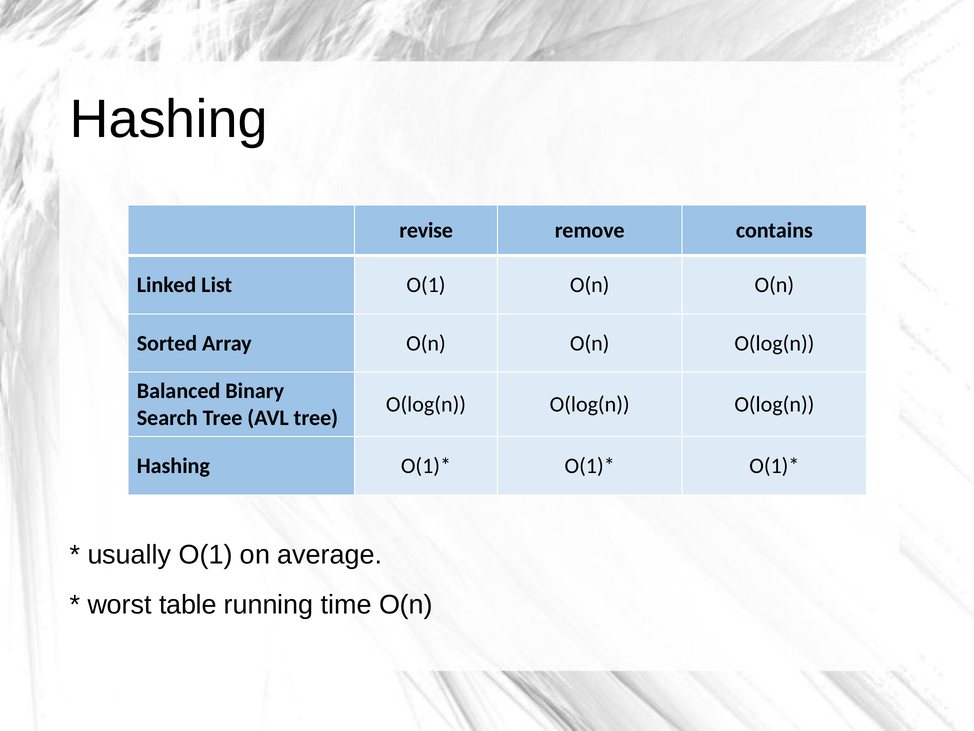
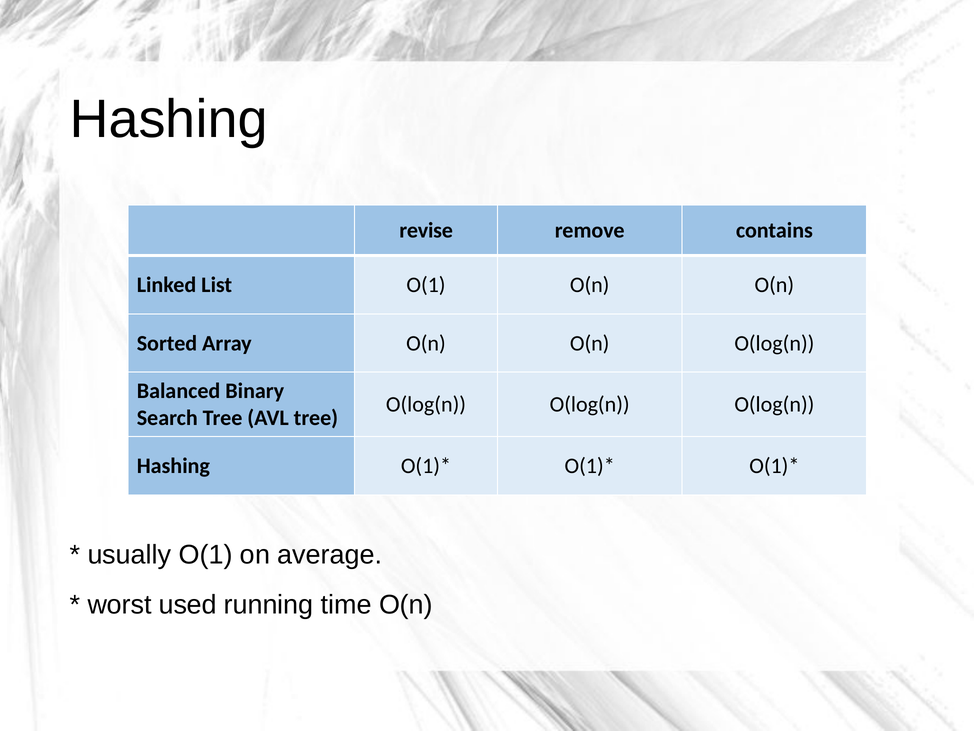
table: table -> used (188, 604)
